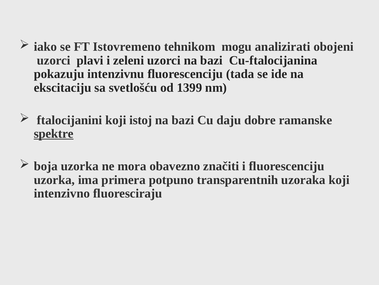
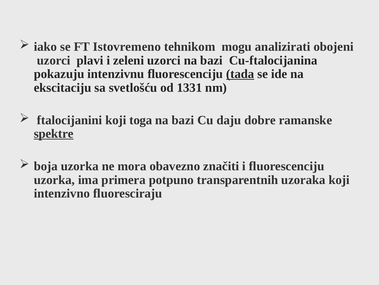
tada underline: none -> present (240, 74)
1399: 1399 -> 1331 (189, 87)
istoj: istoj -> toga (141, 120)
